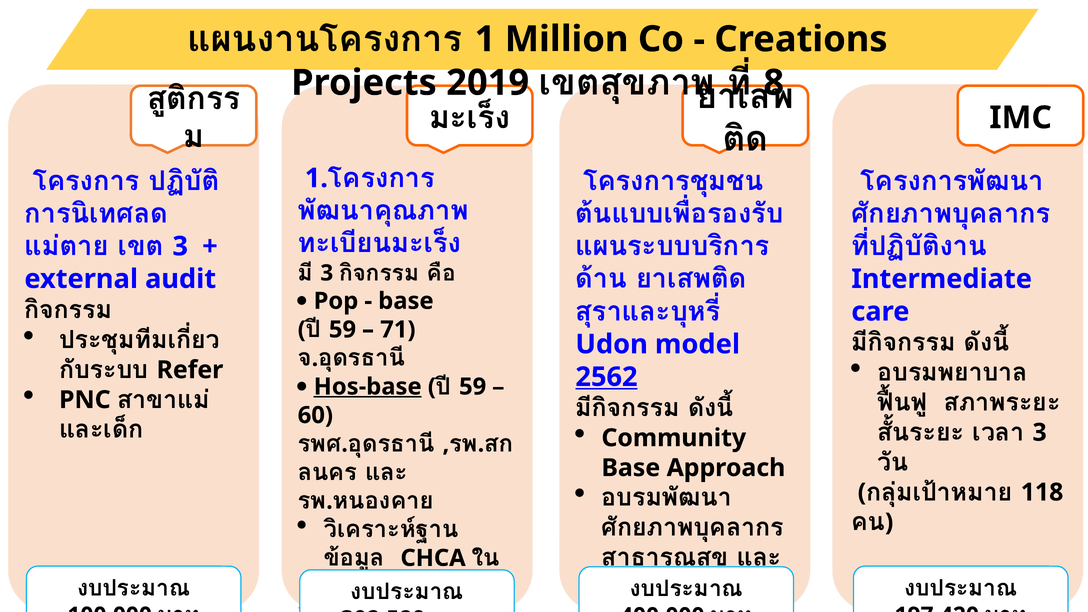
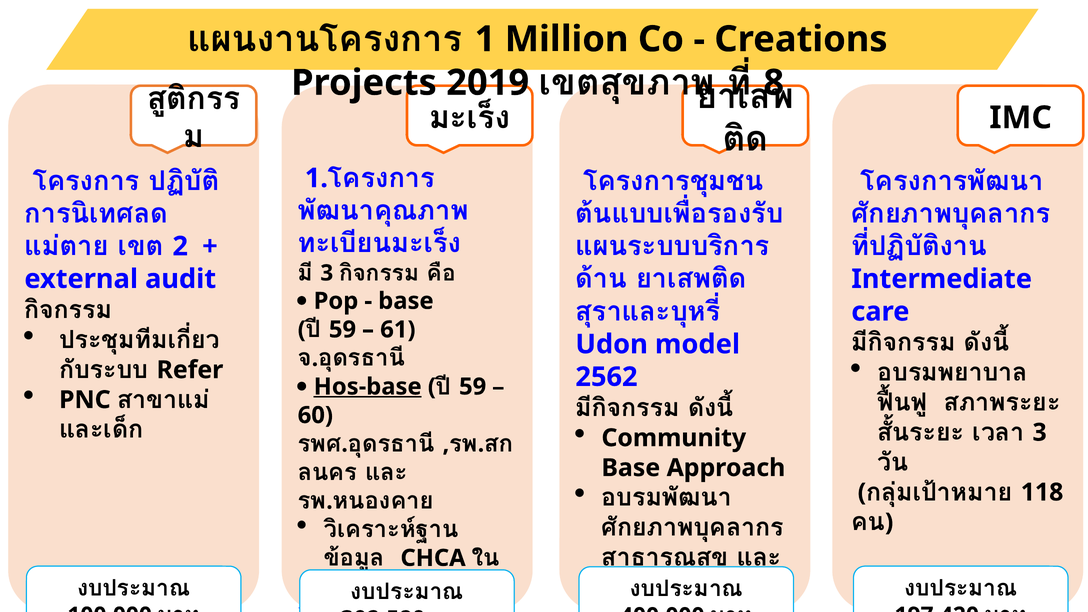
3: 3 -> 2 (180, 246)
71: 71 -> 61 (398, 330)
2562 underline: present -> none (606, 377)
